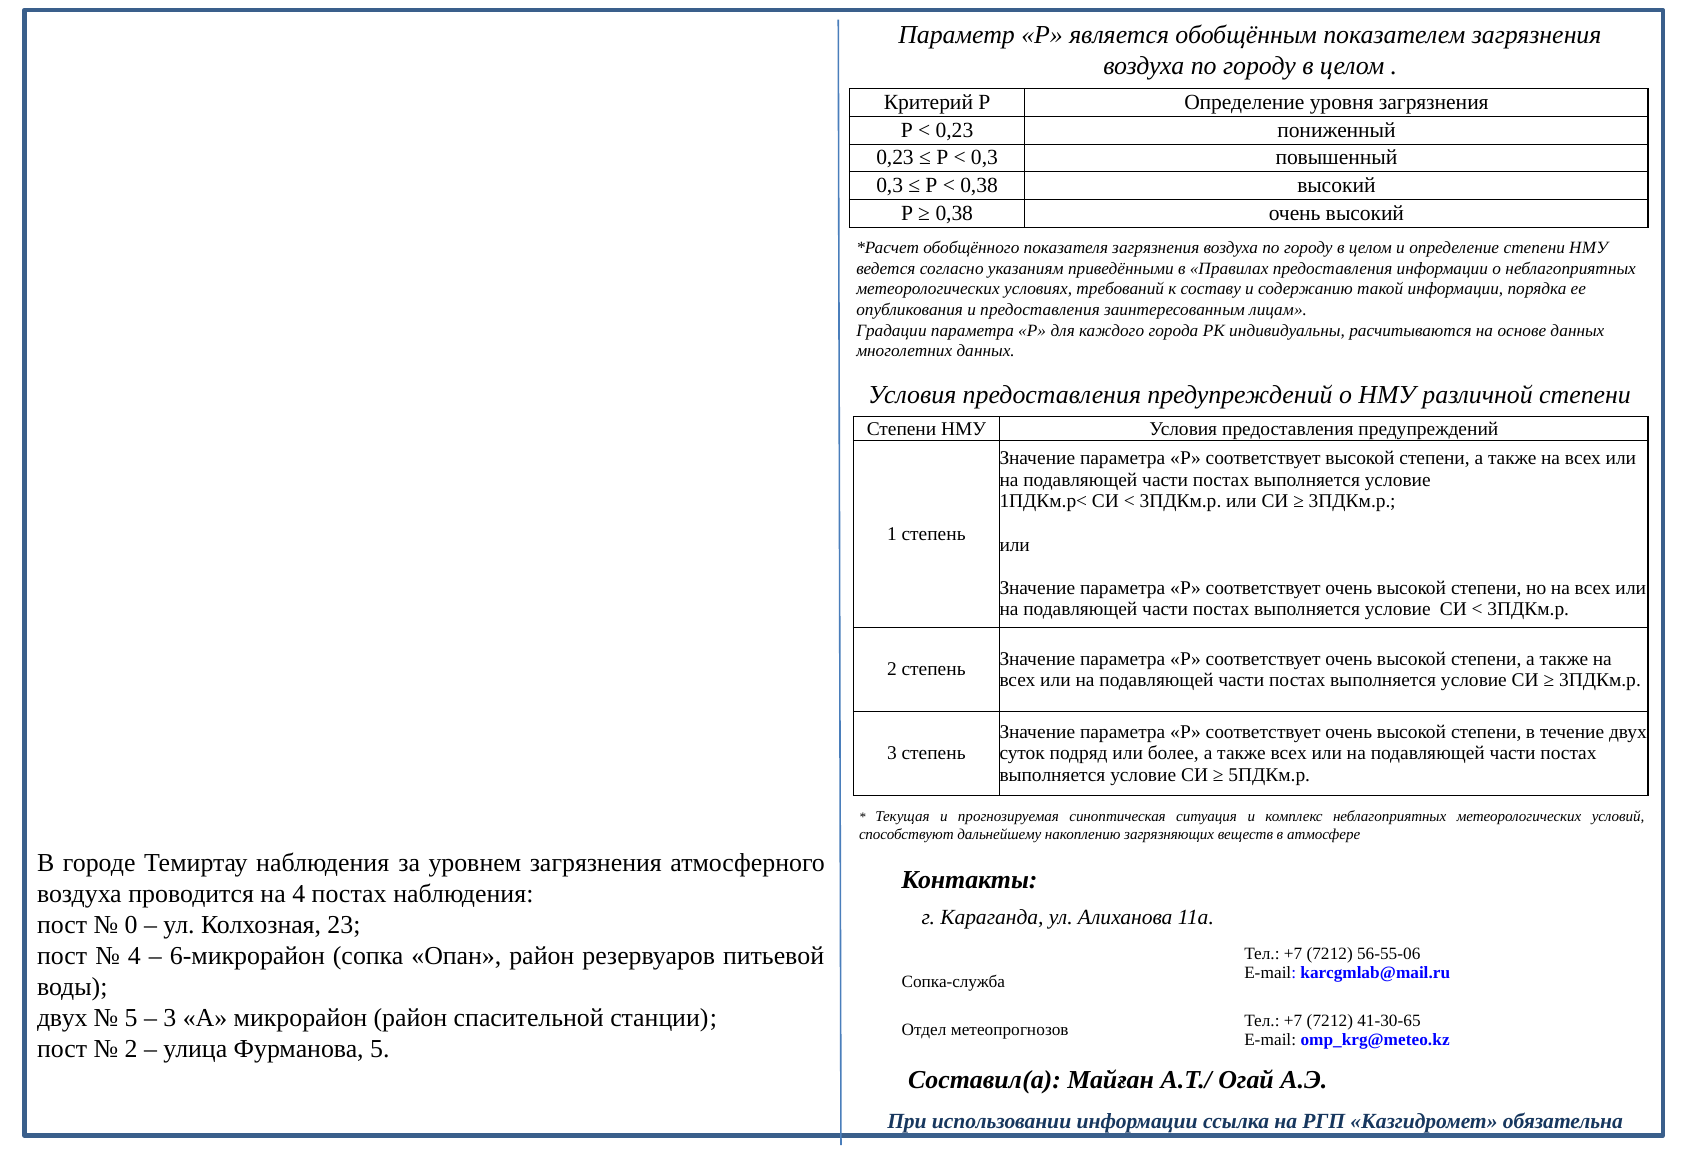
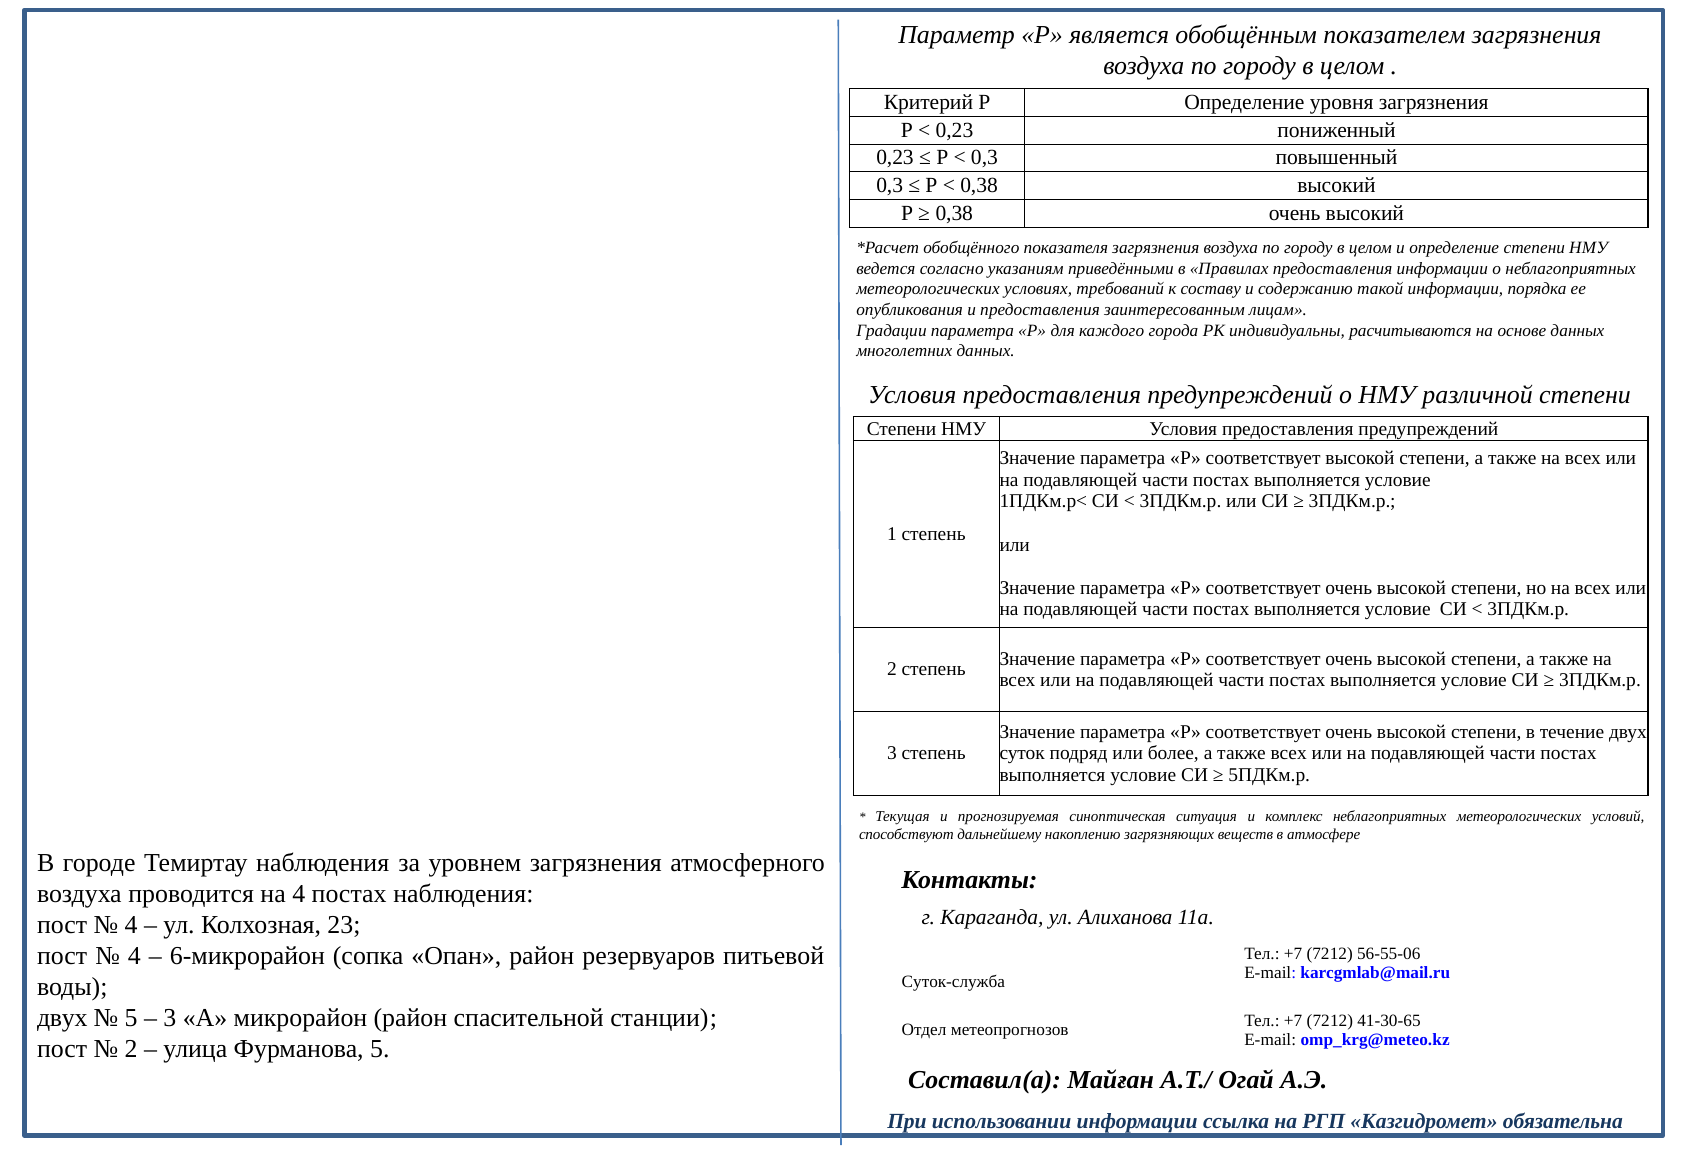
0: 0 -> 4 (131, 925)
Сопка-служба: Сопка-служба -> Суток-служба (953, 982)
